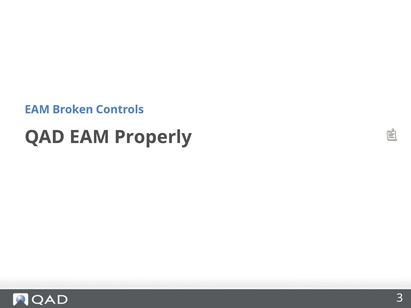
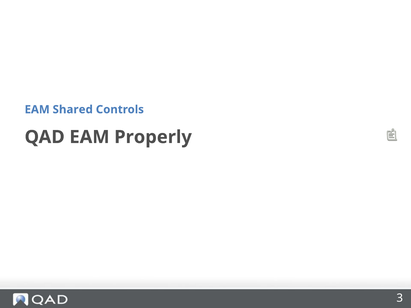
Broken: Broken -> Shared (73, 110)
